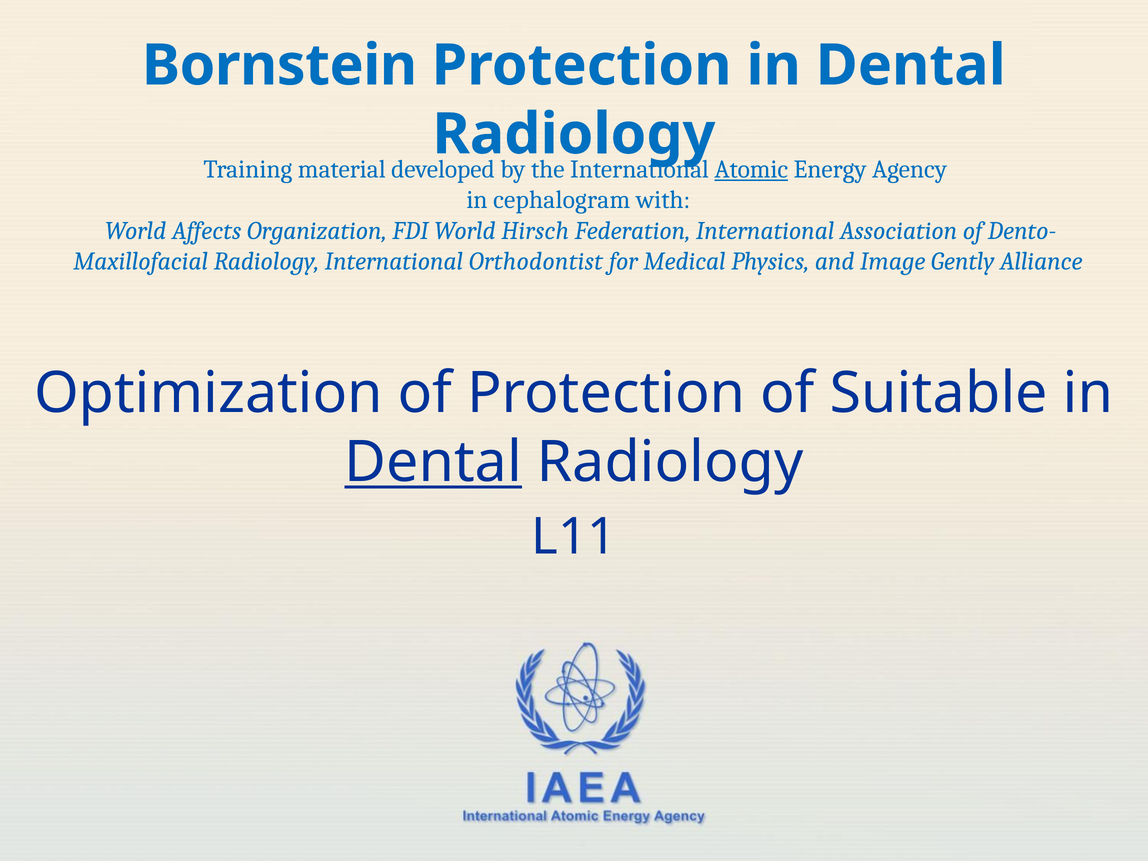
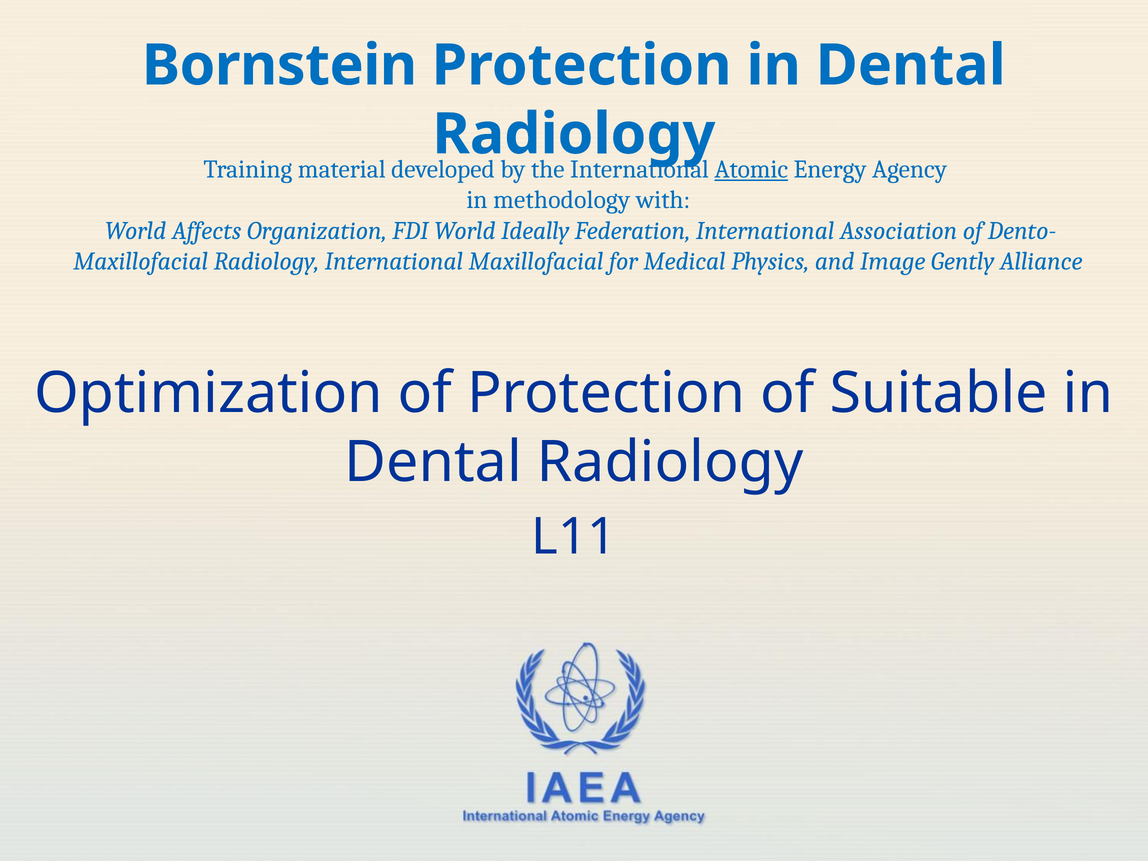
cephalogram: cephalogram -> methodology (562, 200)
Hirsch: Hirsch -> Ideally (535, 231)
International Orthodontist: Orthodontist -> Maxillofacial (536, 261)
Dental underline: present -> none (433, 462)
